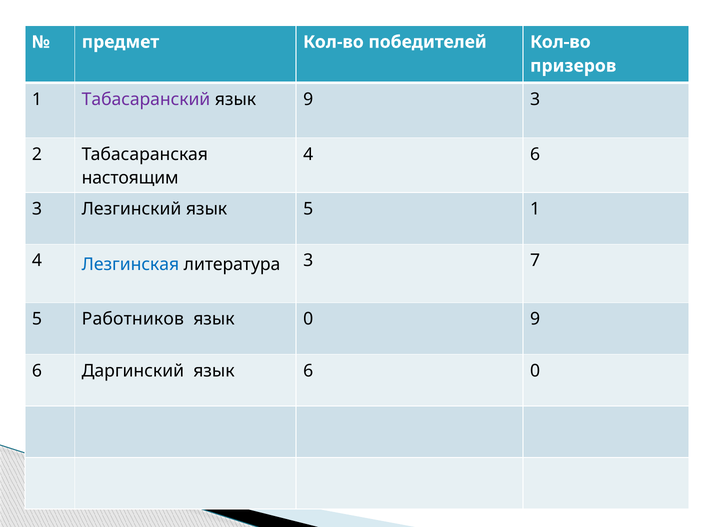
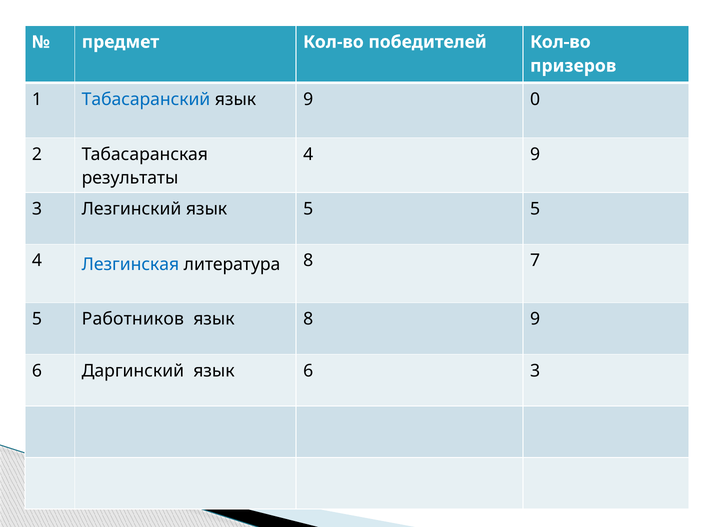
Табасаранский colour: purple -> blue (146, 99)
9 3: 3 -> 0 (535, 99)
4 6: 6 -> 9 (535, 154)
настоящим: настоящим -> результаты (130, 178)
5 1: 1 -> 5 (535, 209)
литература 3: 3 -> 8 (308, 261)
язык 0: 0 -> 8 (308, 319)
6 0: 0 -> 3 (535, 371)
